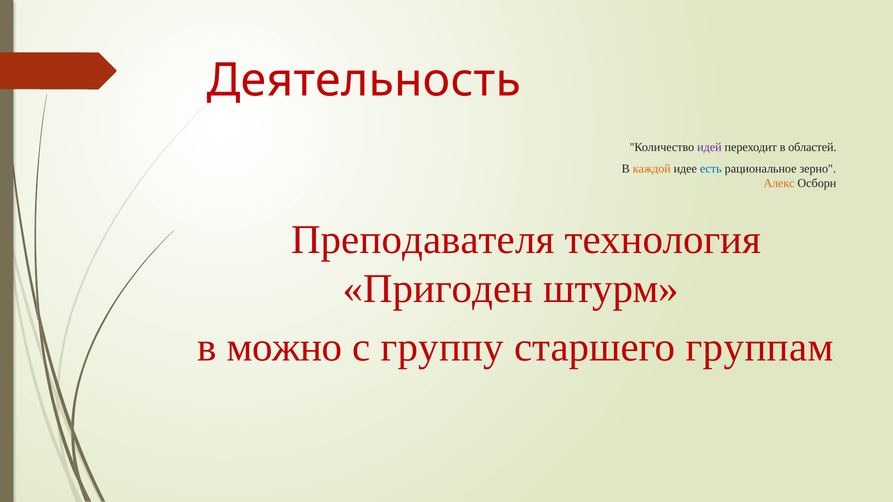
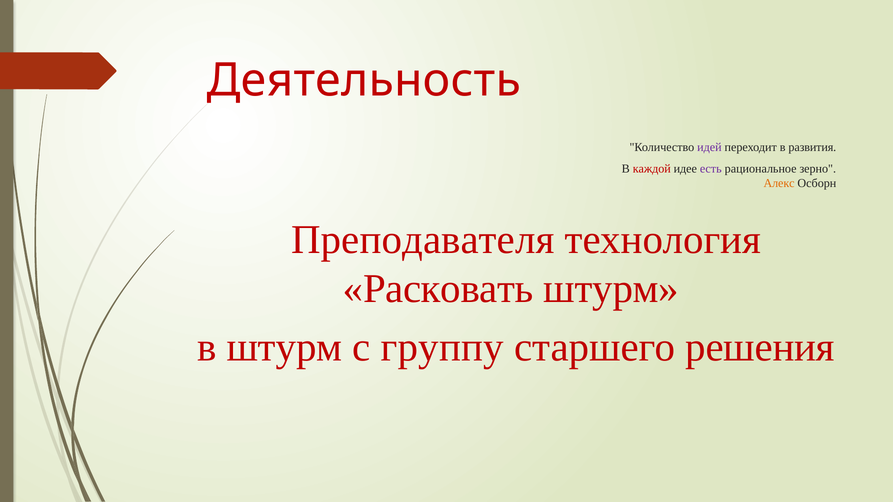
областей: областей -> развития (812, 147)
каждой colour: orange -> red (652, 169)
есть colour: blue -> purple (711, 169)
Пригоден: Пригоден -> Расковать (438, 289)
в можно: можно -> штурм (284, 347)
группам: группам -> решения (760, 347)
